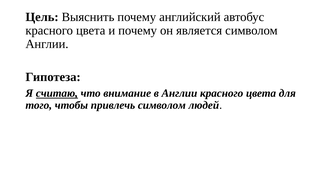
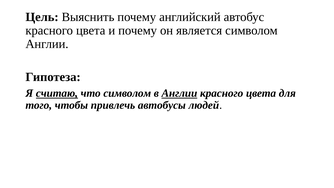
что внимание: внимание -> символом (127, 93)
Англии underline: none -> present (179, 93)
привлечь символом: символом -> автобусы (162, 105)
